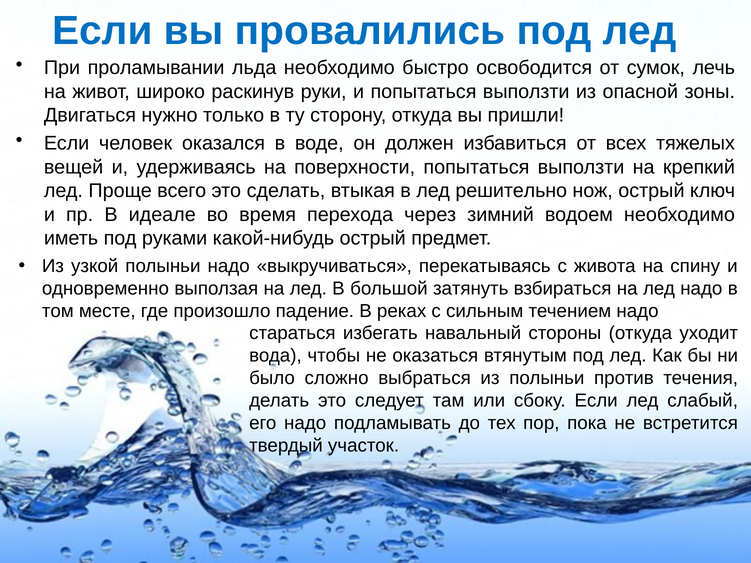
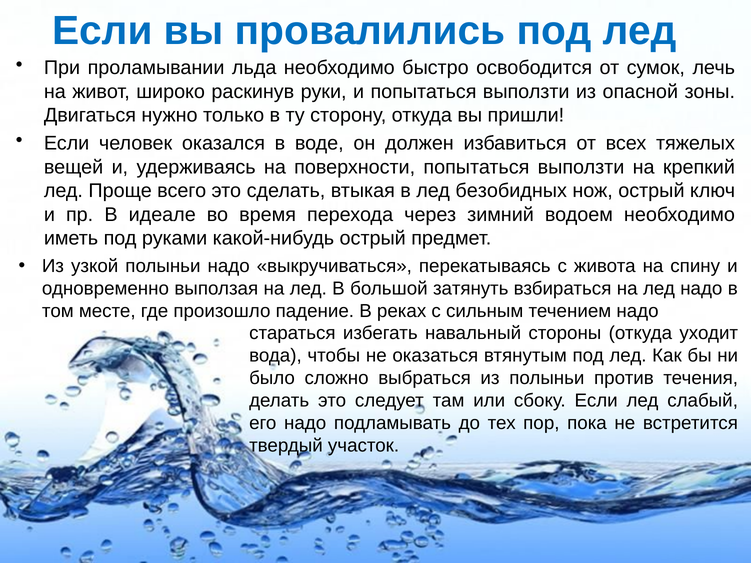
решительно: решительно -> безобидных (511, 191)
